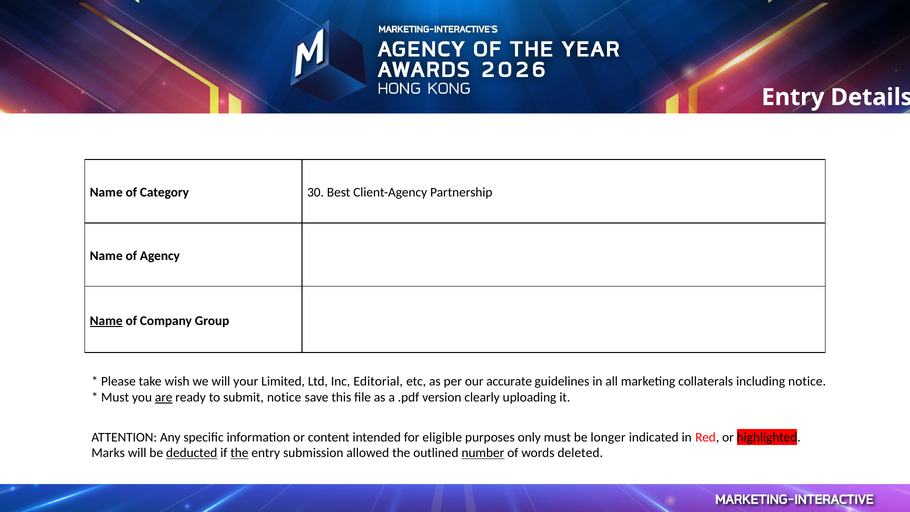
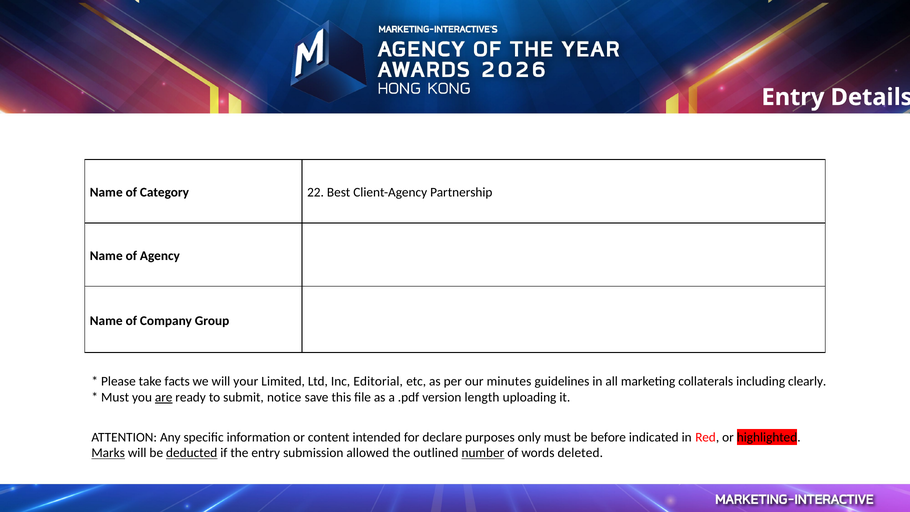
30: 30 -> 22 (316, 193)
Name underline: present -> none (106, 321)
wish: wish -> facts (177, 381)
accurate: accurate -> minutes (509, 381)
including notice: notice -> clearly (807, 381)
clearly: clearly -> length (482, 397)
eligible: eligible -> declare (442, 437)
longer: longer -> before (608, 437)
Marks underline: none -> present (108, 453)
the underline: present -> none (239, 453)
